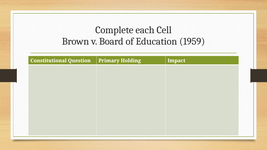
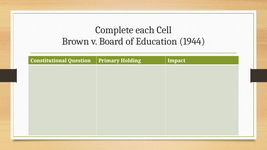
1959: 1959 -> 1944 (192, 41)
